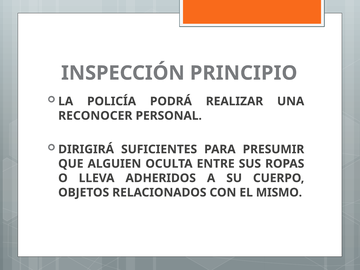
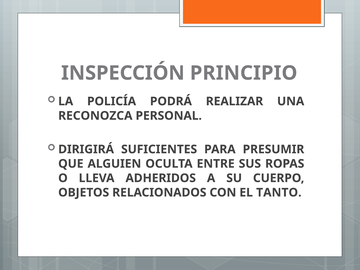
RECONOCER: RECONOCER -> RECONOZCA (95, 116)
MISMO: MISMO -> TANTO (279, 193)
